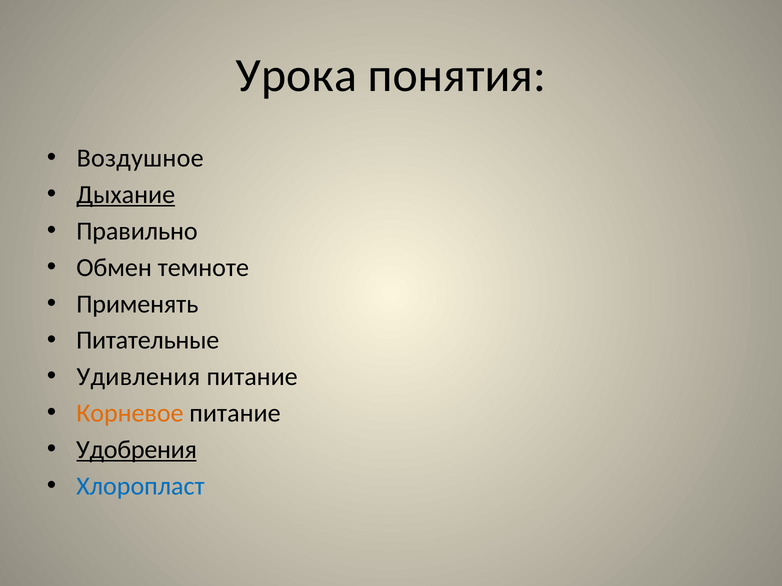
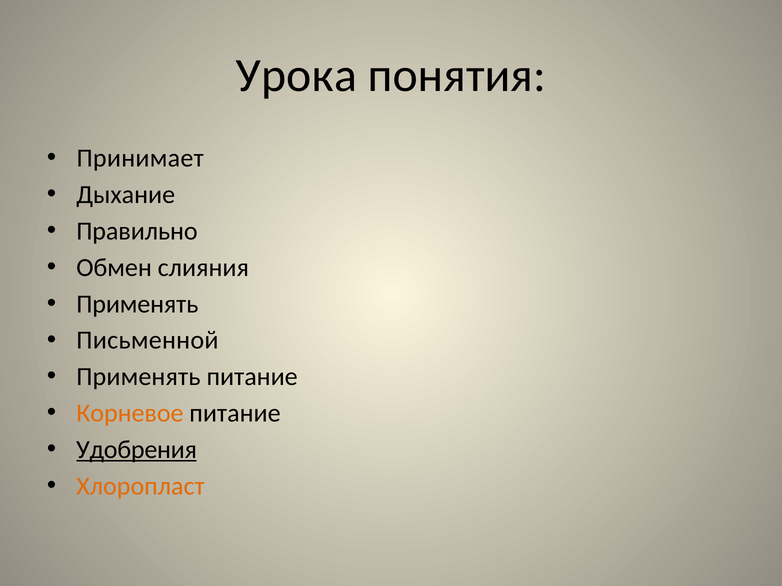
Воздушное: Воздушное -> Принимает (140, 158)
Дыхание underline: present -> none (126, 195)
темноте: темноте -> слияния (203, 268)
Питательные: Питательные -> Письменной (147, 341)
Удивления: Удивления -> Применять (138, 377)
Хлоропласт colour: blue -> orange (140, 487)
